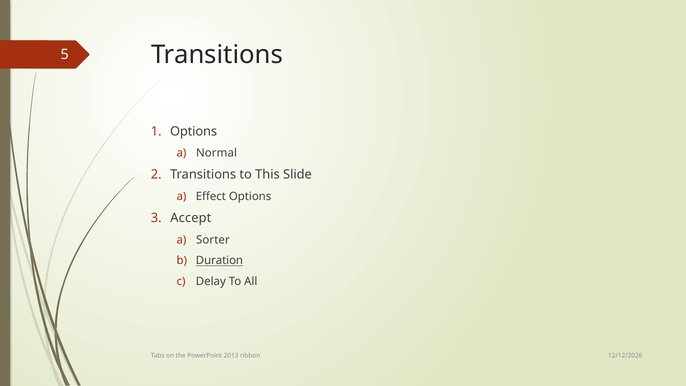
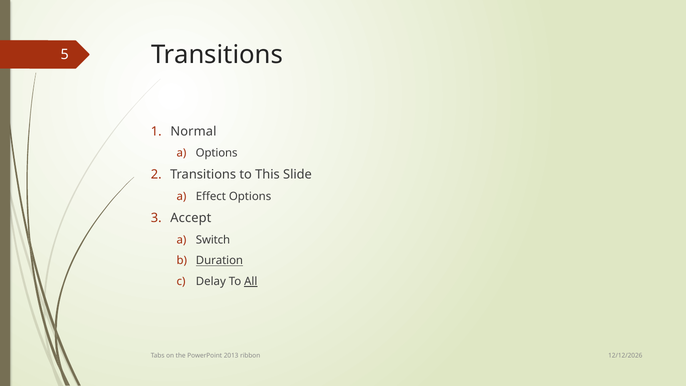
Options: Options -> Normal (193, 131)
Normal: Normal -> Options (217, 153)
Sorter: Sorter -> Switch (213, 240)
All underline: none -> present (251, 281)
